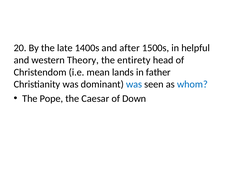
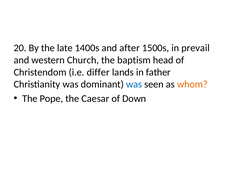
helpful: helpful -> prevail (196, 48)
Theory: Theory -> Church (83, 60)
entirety: entirety -> baptism (134, 60)
mean: mean -> differ (98, 72)
whom colour: blue -> orange (192, 84)
